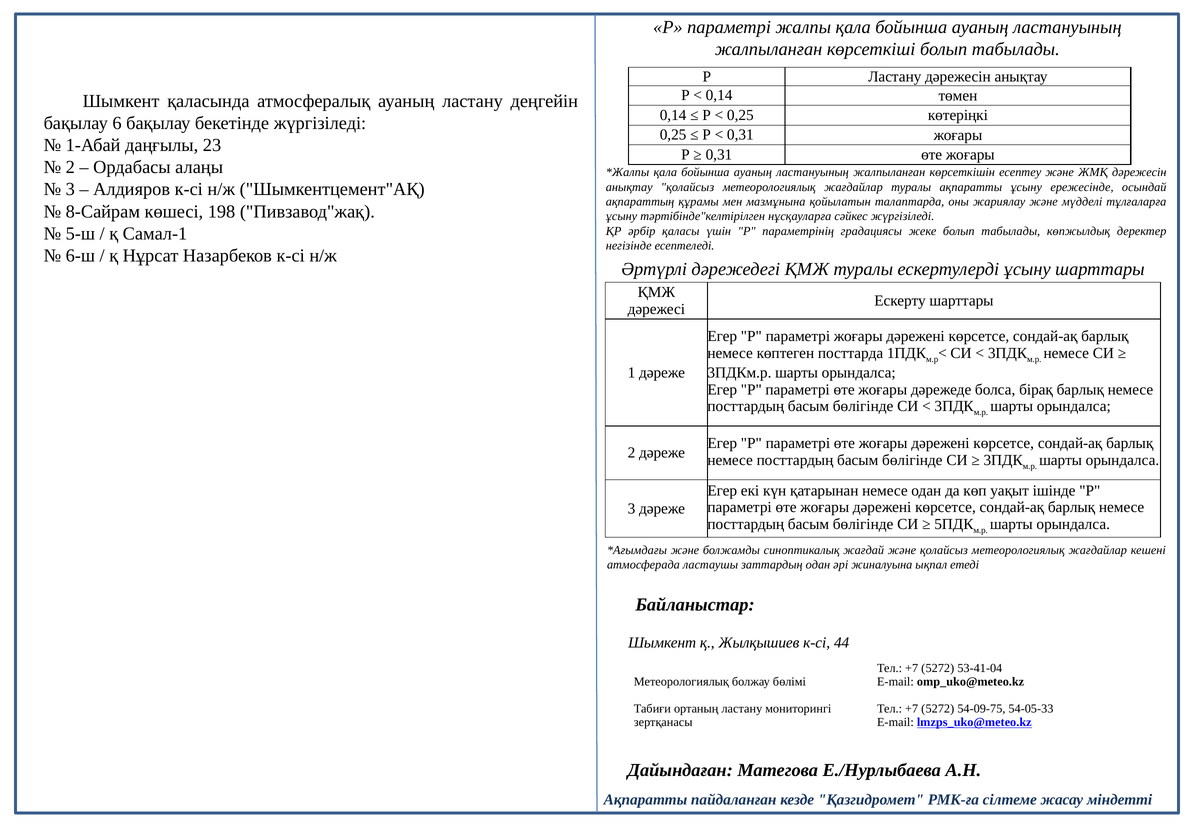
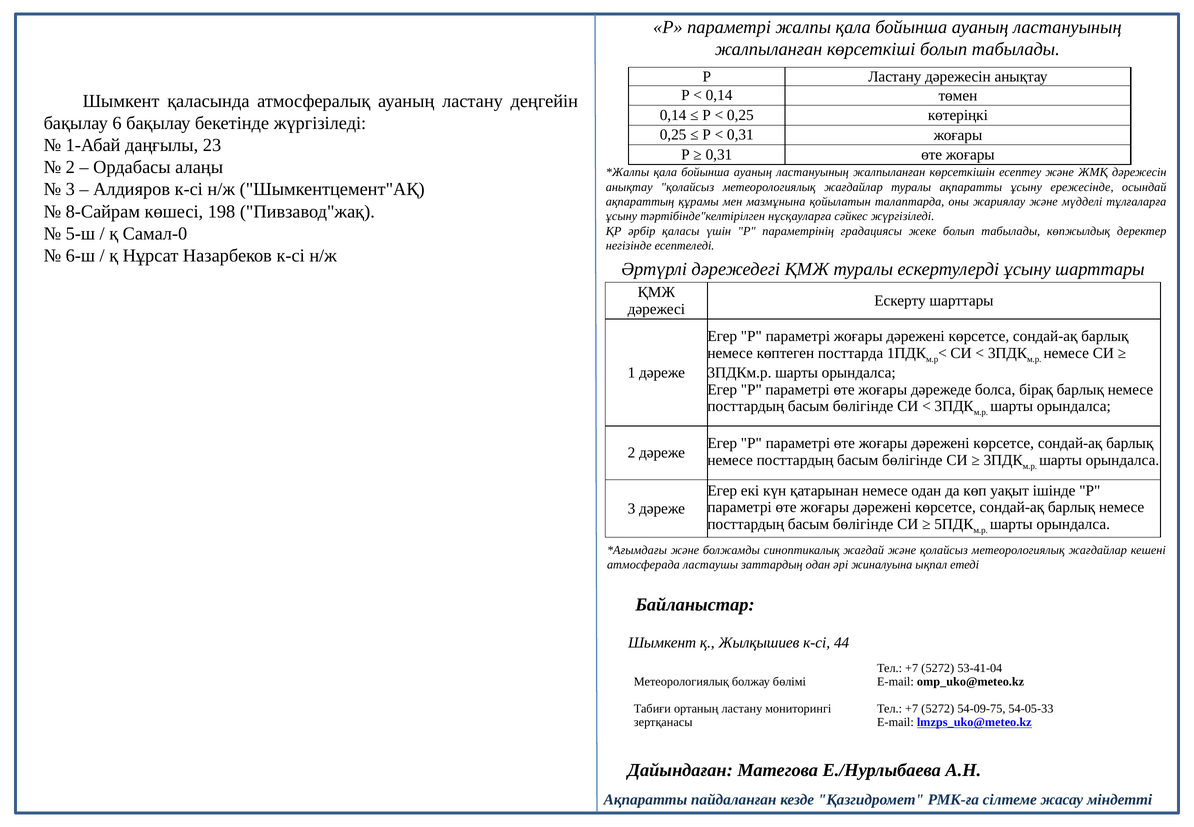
Самал-1: Самал-1 -> Самал-0 (155, 233)
